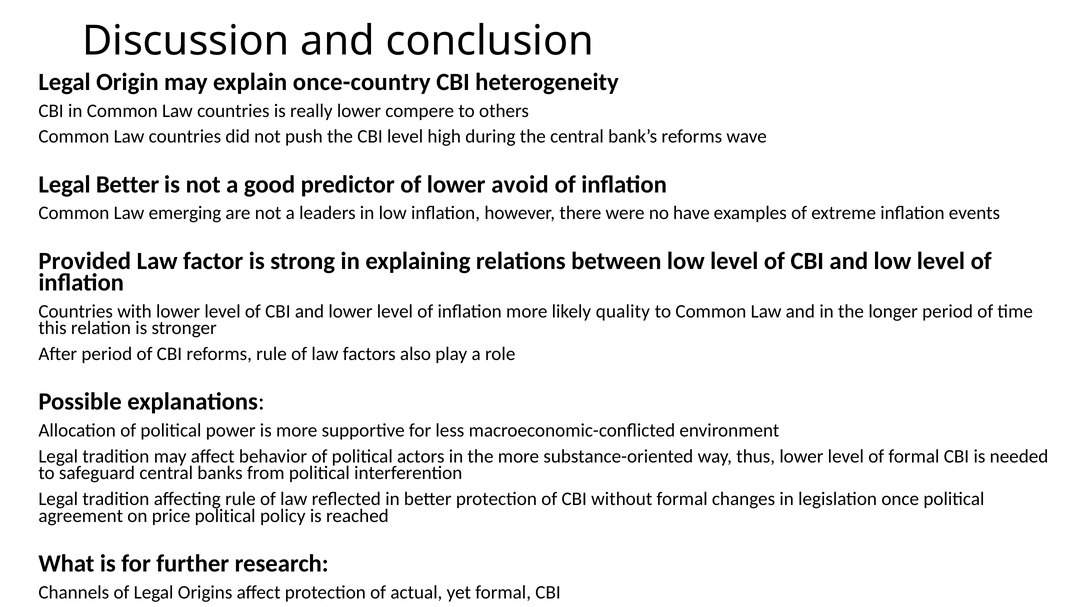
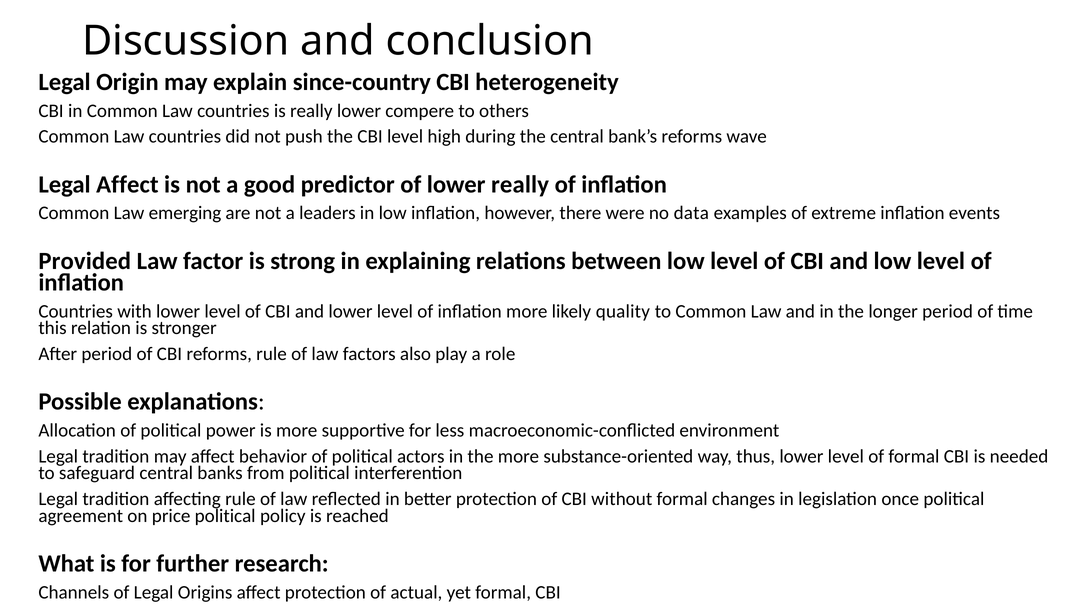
once-country: once-country -> since-country (362, 82)
Legal Better: Better -> Affect (127, 184)
lower avoid: avoid -> really (520, 184)
have: have -> data (691, 213)
